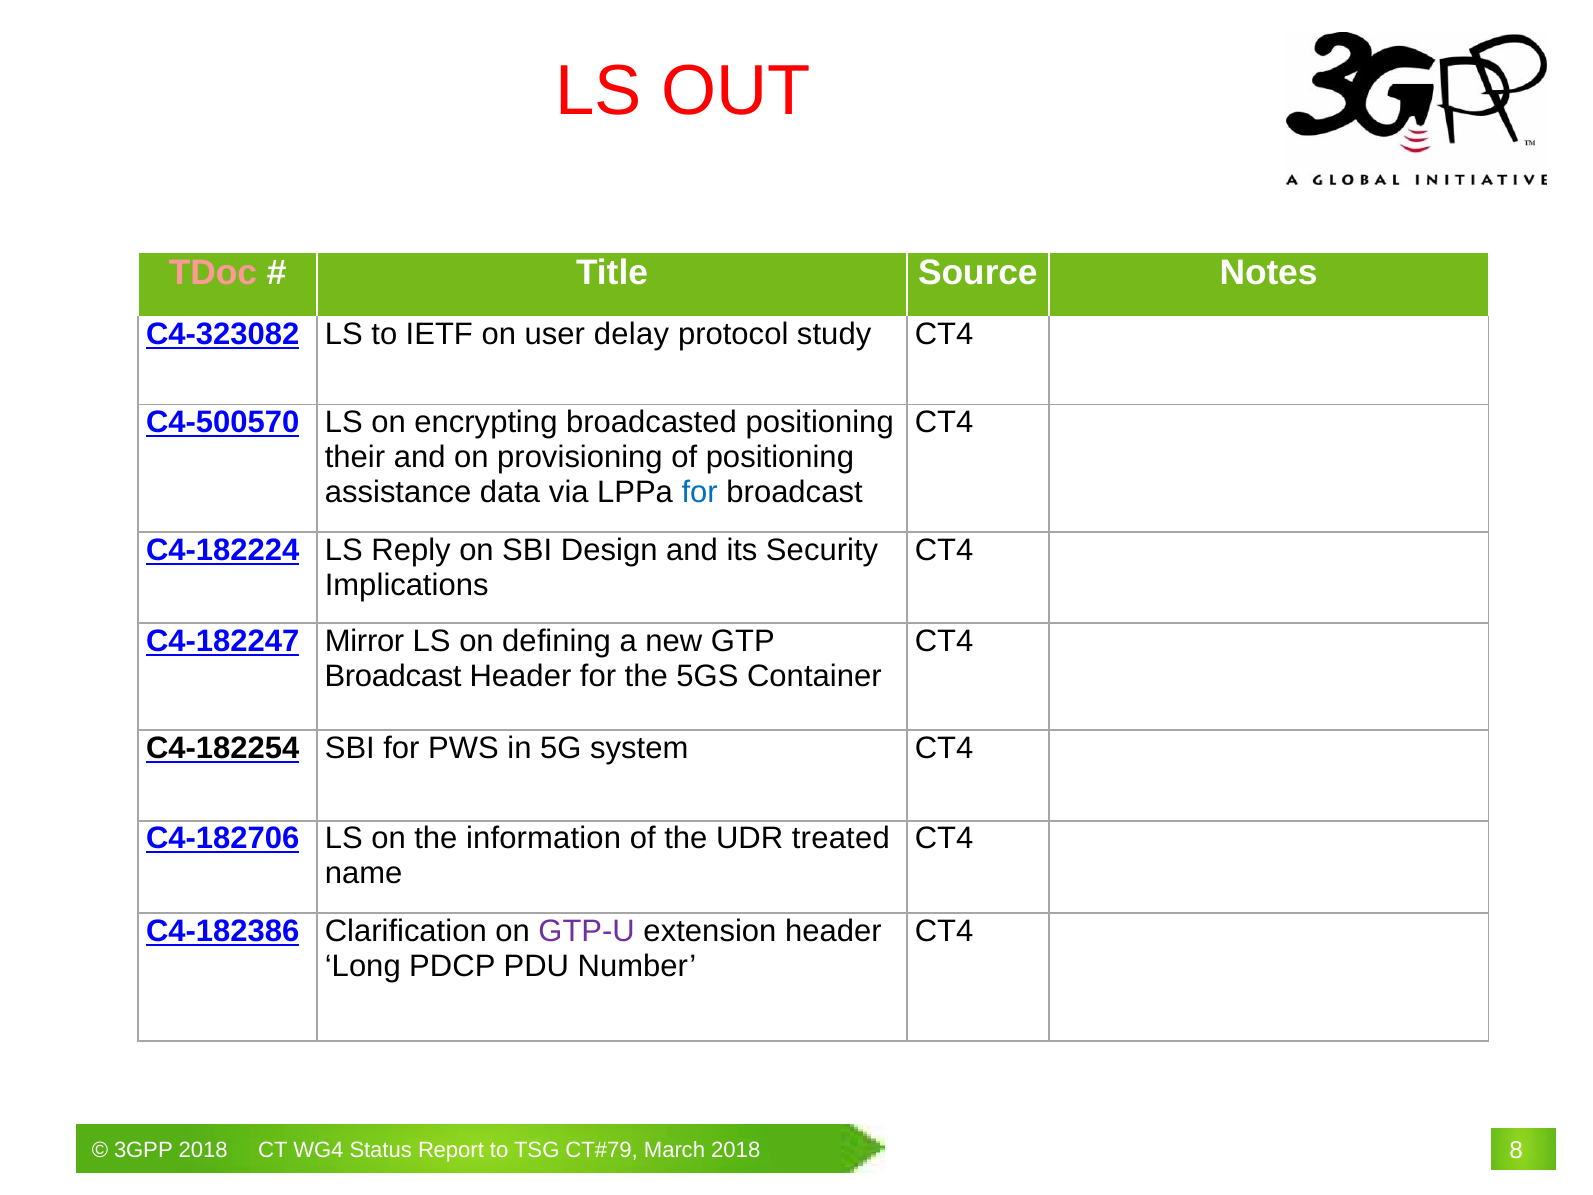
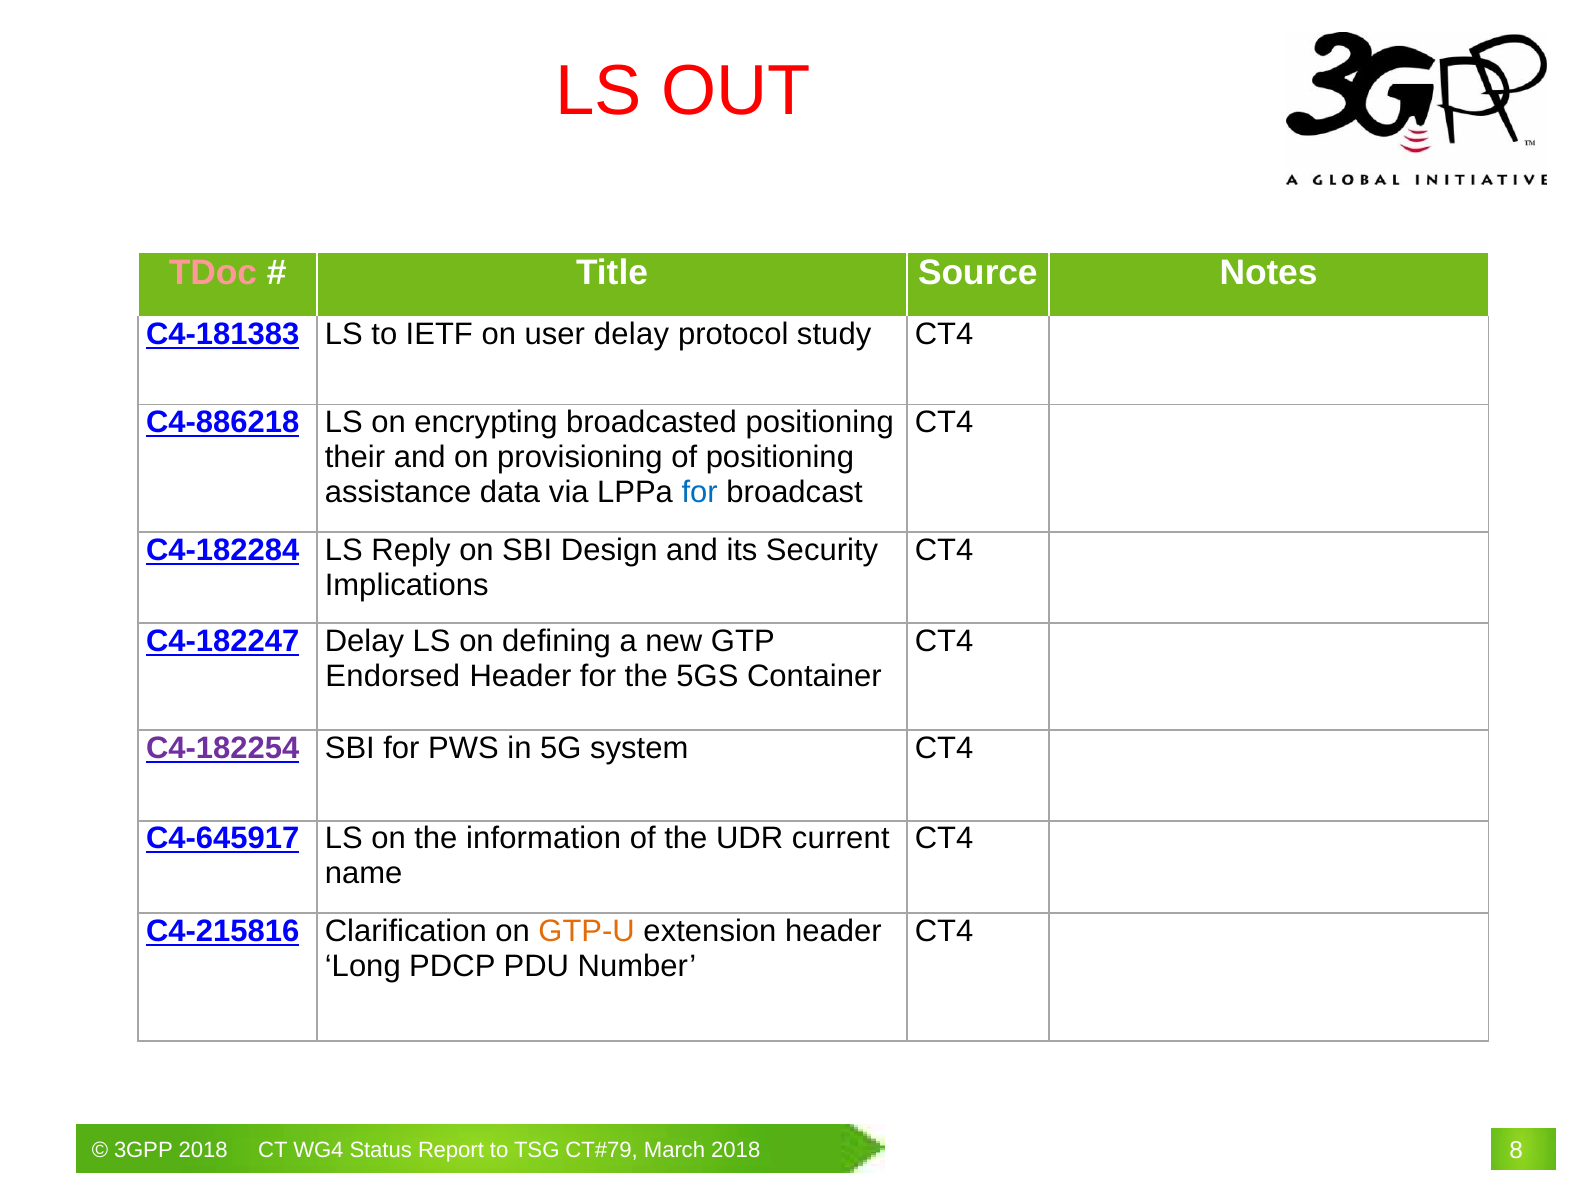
C4-323082: C4-323082 -> C4-181383 (223, 335)
C4-500570: C4-500570 -> C4-886218 (223, 422)
C4-182224: C4-182224 -> C4-182284 (223, 550)
C4-182247 Mirror: Mirror -> Delay (364, 641)
Broadcast: Broadcast -> Endorsed (393, 676)
C4-182254 colour: black -> purple (223, 748)
C4-182706: C4-182706 -> C4-645917 (223, 838)
treated: treated -> current (841, 838)
C4-182386: C4-182386 -> C4-215816 (223, 931)
GTP-U colour: purple -> orange (587, 931)
